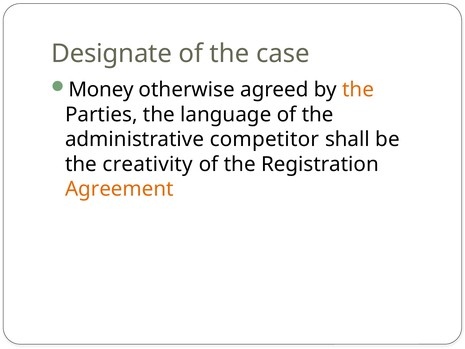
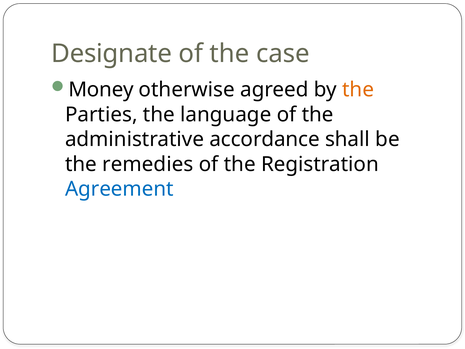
competitor: competitor -> accordance (265, 139)
creativity: creativity -> remedies (148, 164)
Agreement colour: orange -> blue (119, 189)
